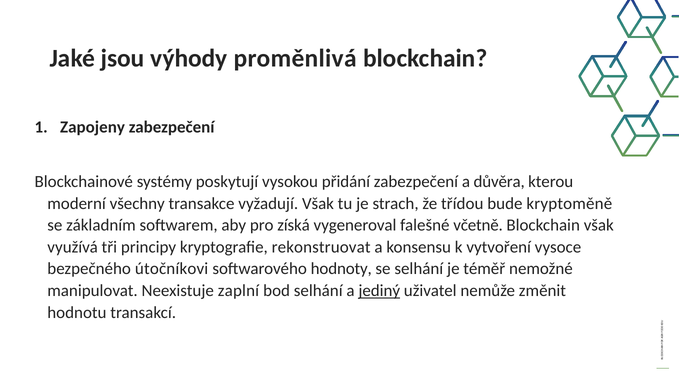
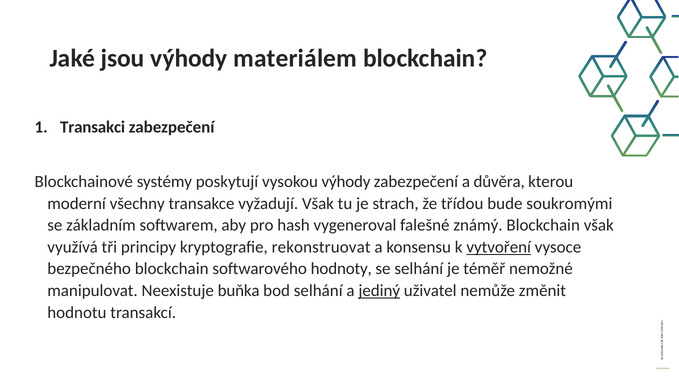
proměnlivá: proměnlivá -> materiálem (295, 59)
Zapojeny: Zapojeny -> Transakci (93, 127)
vysokou přidání: přidání -> výhody (346, 182)
kryptoměně: kryptoměně -> soukromými (569, 203)
získá: získá -> hash (294, 225)
včetně: včetně -> známý (478, 225)
vytvoření underline: none -> present (499, 247)
bezpečného útočníkovi: útočníkovi -> blockchain (172, 269)
zaplní: zaplní -> buňka (239, 291)
